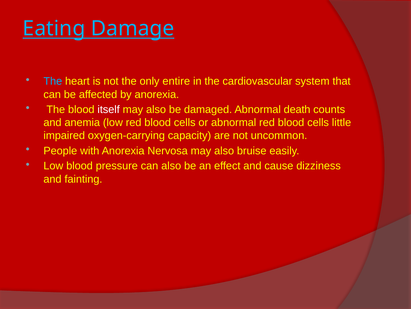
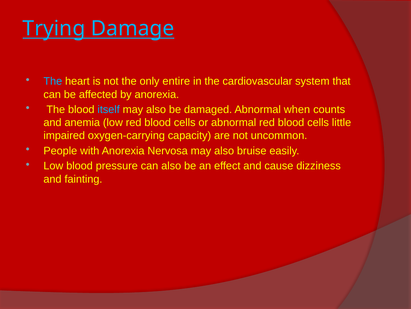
Eating: Eating -> Trying (54, 29)
itself colour: white -> light blue (109, 109)
death: death -> when (297, 109)
